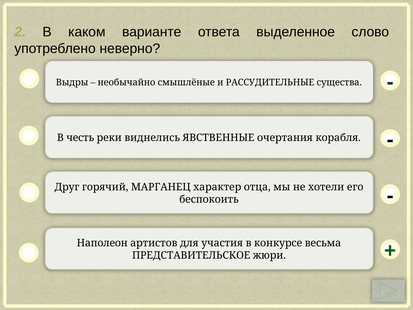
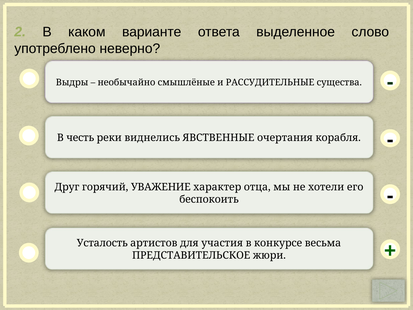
МАРГАНЕЦ: МАРГАНЕЦ -> УВАЖЕНИЕ (161, 187)
Наполеон: Наполеон -> Усталость (102, 243)
